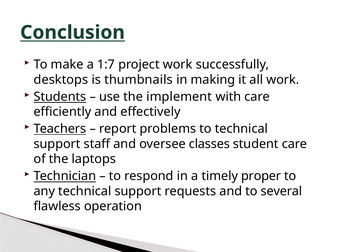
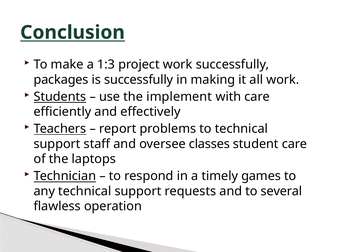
1:7: 1:7 -> 1:3 (106, 65)
desktops: desktops -> packages (61, 80)
is thumbnails: thumbnails -> successfully (139, 80)
proper: proper -> games (261, 177)
